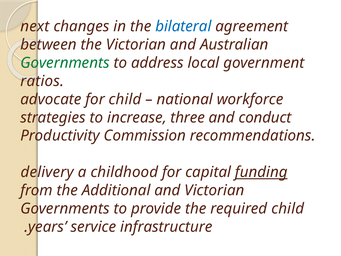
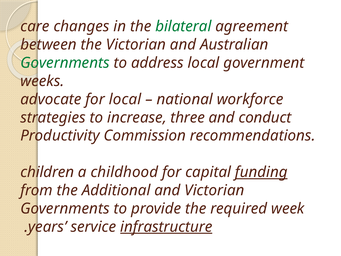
next: next -> care (35, 26)
bilateral colour: blue -> green (183, 26)
ratios: ratios -> weeks (42, 81)
for child: child -> local (125, 99)
delivery: delivery -> children (47, 172)
required child: child -> week (288, 208)
infrastructure underline: none -> present (166, 227)
